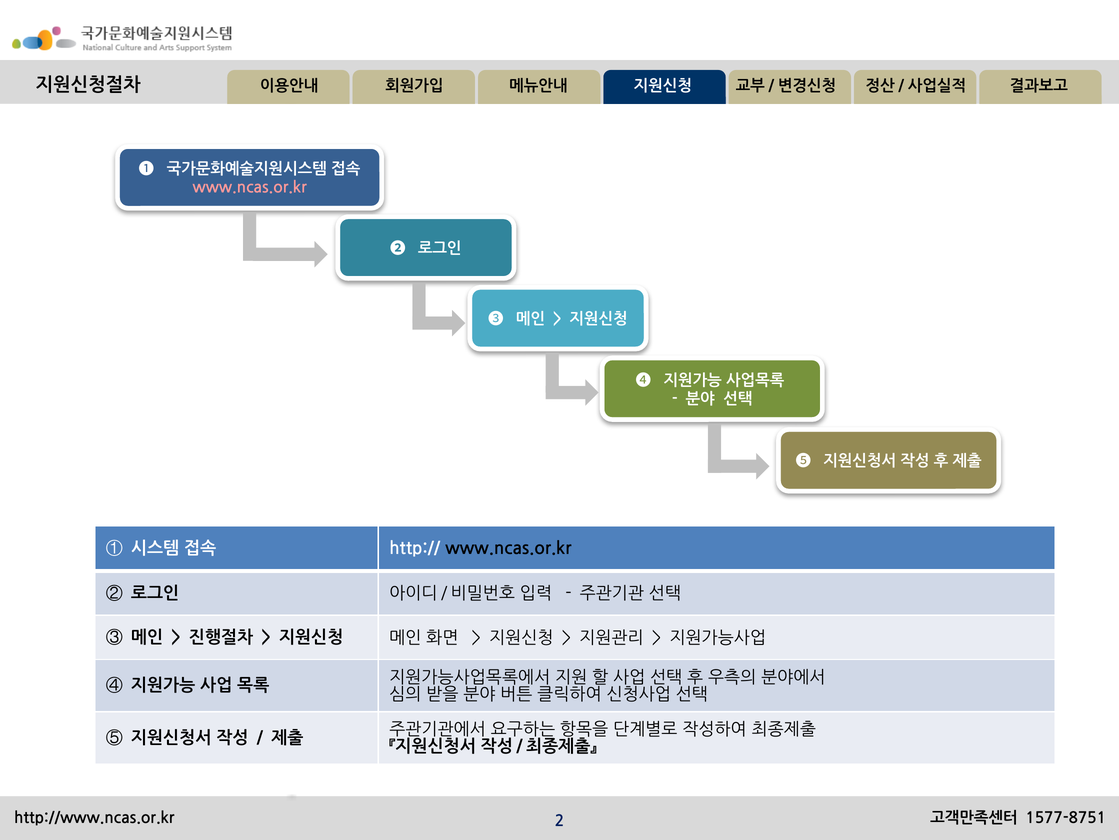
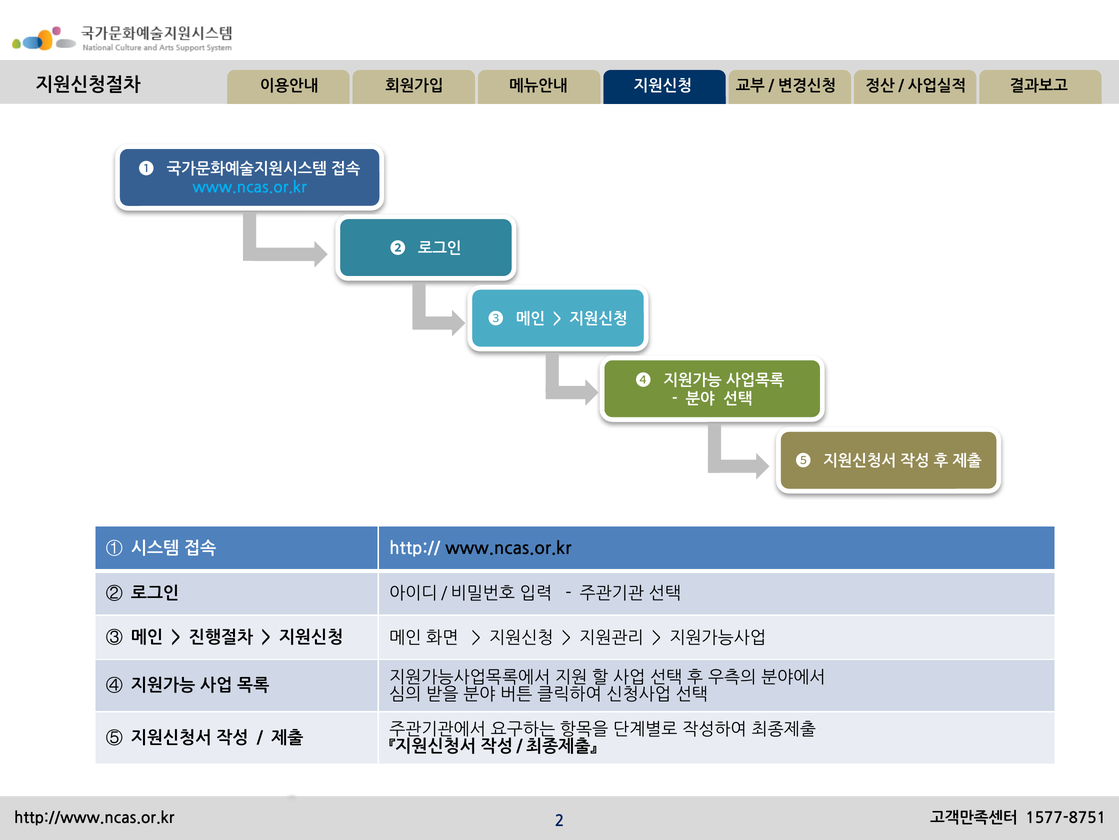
www.ncas.or.kr colour: pink -> light blue (250, 188)
